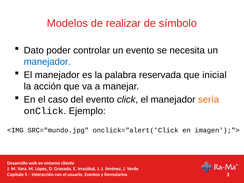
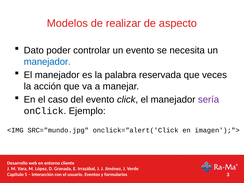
símbolo: símbolo -> aspecto (178, 23)
inicial: inicial -> veces (215, 75)
sería colour: orange -> purple (209, 100)
